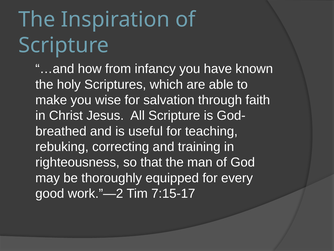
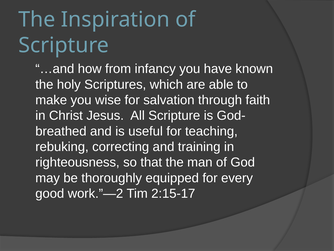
7:15-17: 7:15-17 -> 2:15-17 (173, 193)
